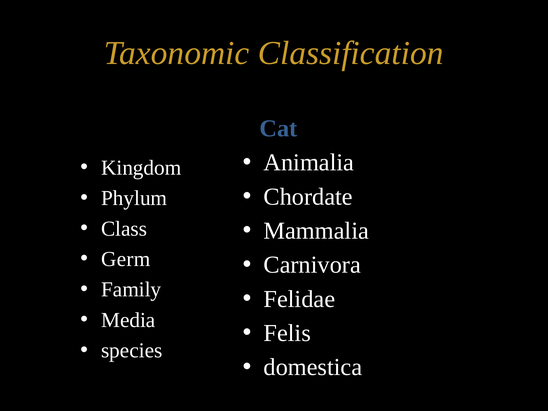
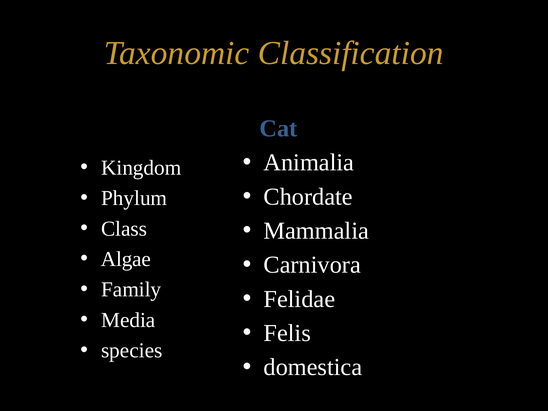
Germ: Germ -> Algae (126, 259)
